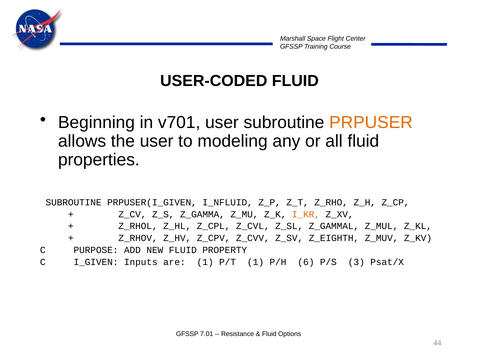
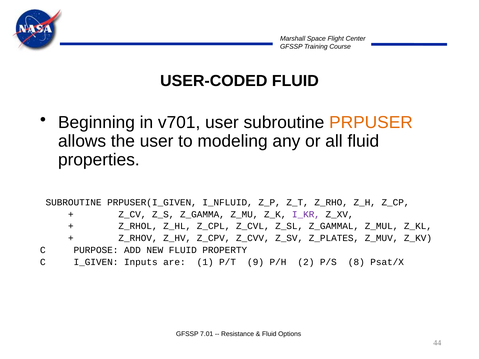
I_KR colour: orange -> purple (306, 214)
Z_EIGHTH: Z_EIGHTH -> Z_PLATES (334, 238)
P/T 1: 1 -> 9 (256, 262)
6: 6 -> 2 (306, 262)
3: 3 -> 8 (356, 262)
